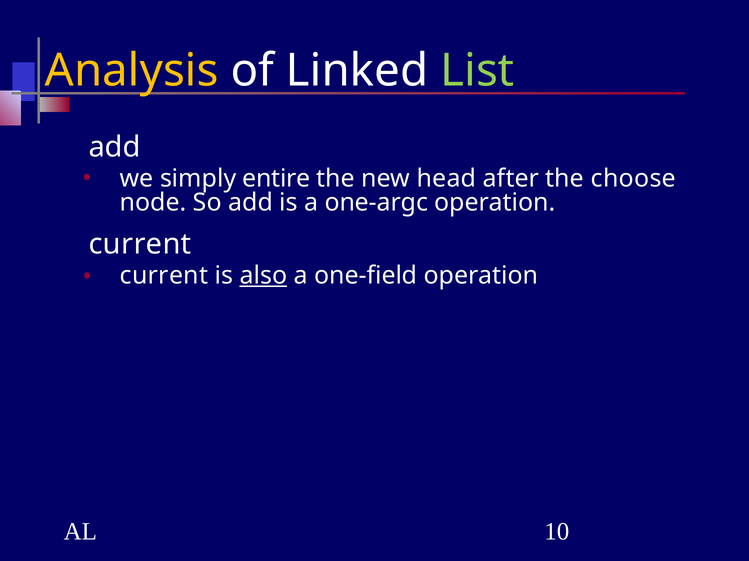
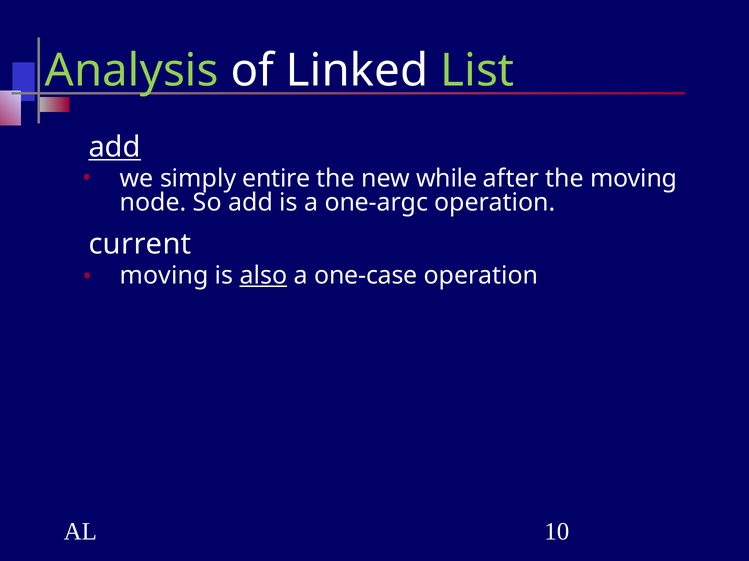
Analysis colour: yellow -> light green (132, 71)
add underline: none -> present (115, 148)
head: head -> while (447, 179)
the choose: choose -> moving (634, 179)
current: current -> moving (164, 276)
one-field: one-field -> one-case (366, 276)
